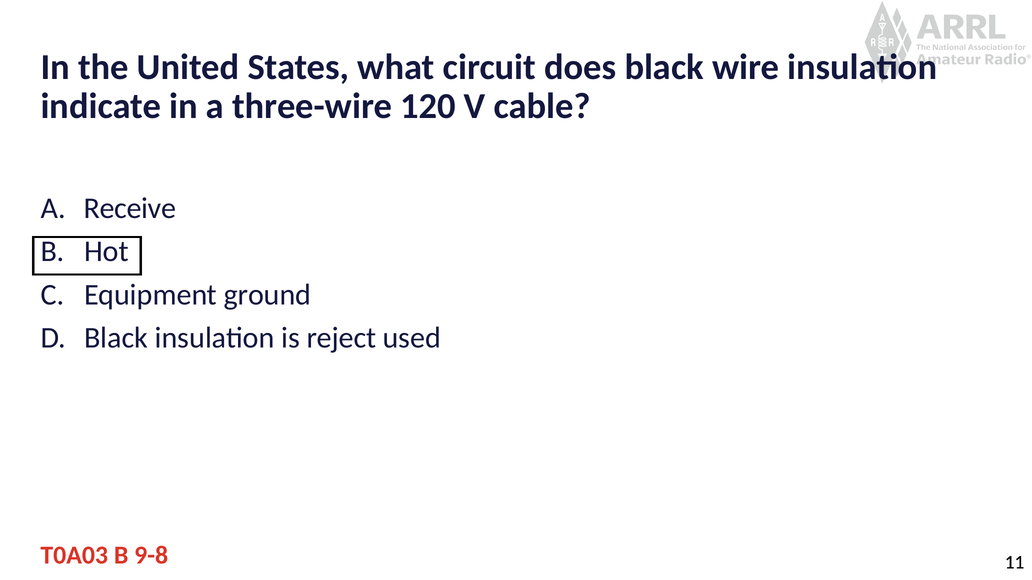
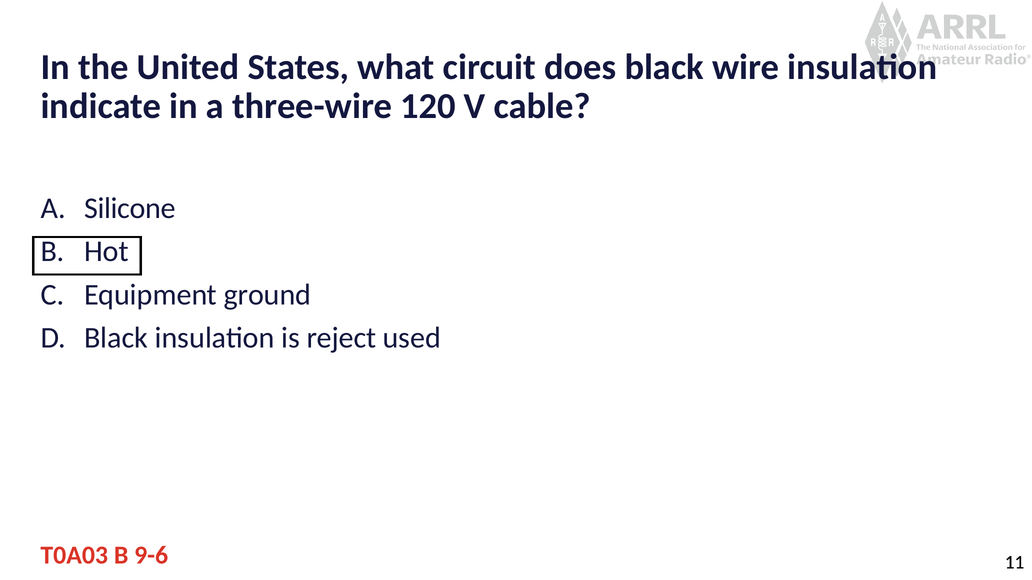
Receive: Receive -> Silicone (130, 208)
9-8: 9-8 -> 9-6 (151, 556)
